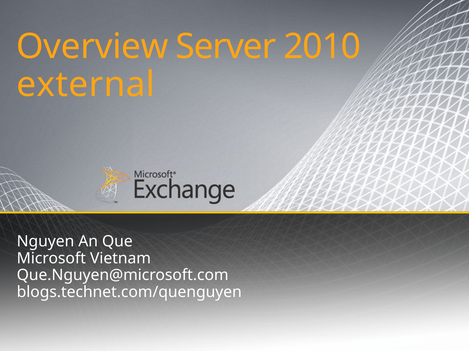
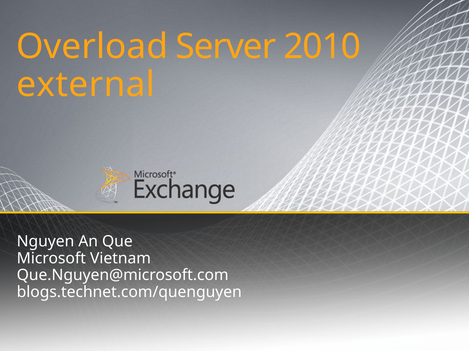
Overview: Overview -> Overload (92, 47)
